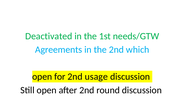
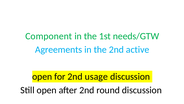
Deactivated: Deactivated -> Component (49, 36)
which: which -> active (138, 49)
